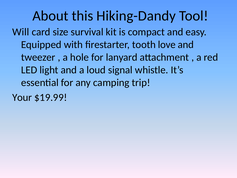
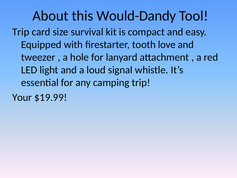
Hiking-Dandy: Hiking-Dandy -> Would-Dandy (136, 16)
Will: Will -> Trip (21, 32)
